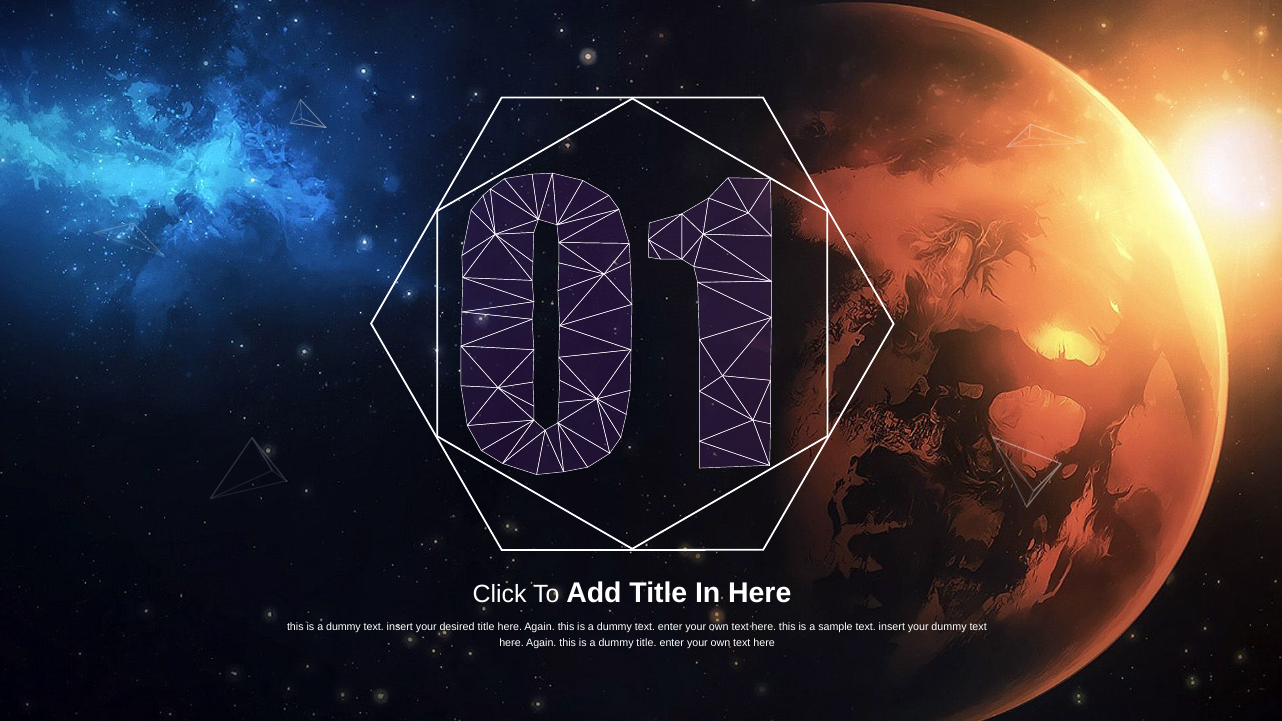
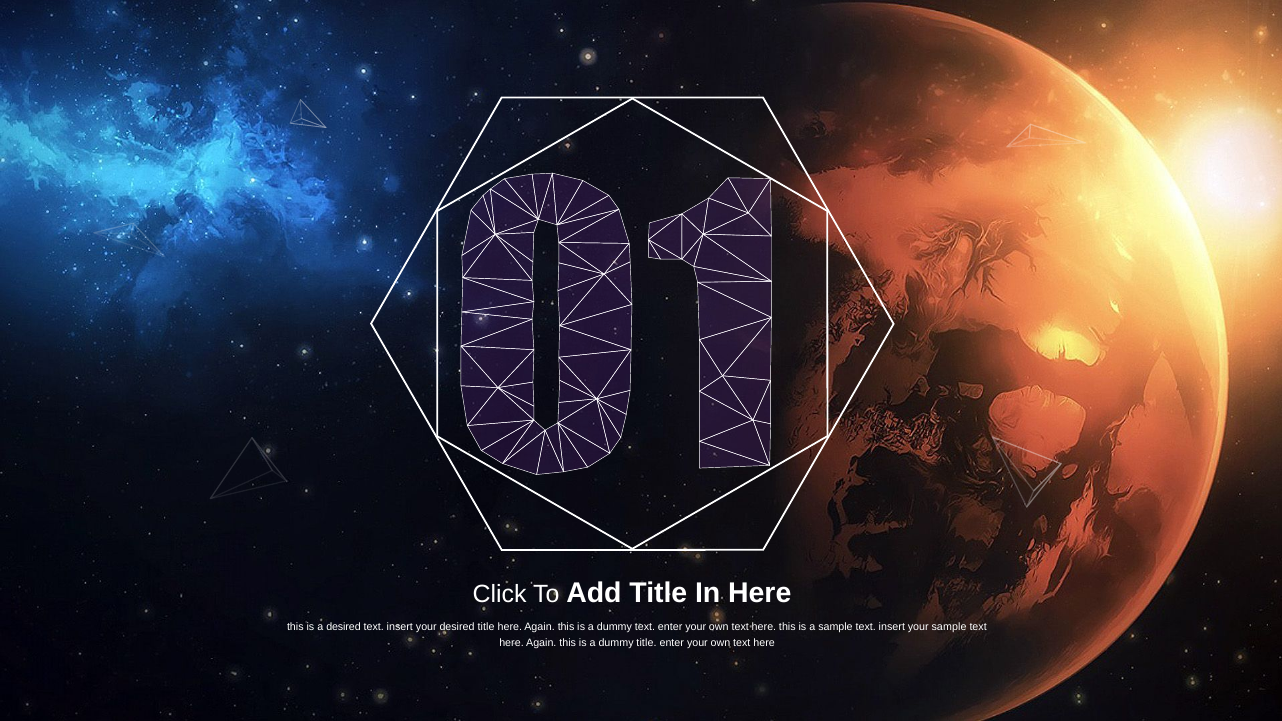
dummy: dummy -> desired (344, 627)
your dummy: dummy -> sample (949, 627)
